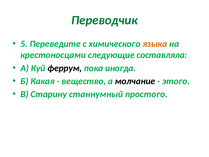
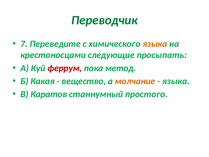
5: 5 -> 7 (24, 44)
составляла: составляла -> просыпать (162, 55)
феррум colour: black -> red (65, 68)
иногда: иногда -> метод (120, 68)
молчание colour: black -> orange (135, 81)
этого: этого -> языка (176, 81)
Старину: Старину -> Каратов (49, 94)
